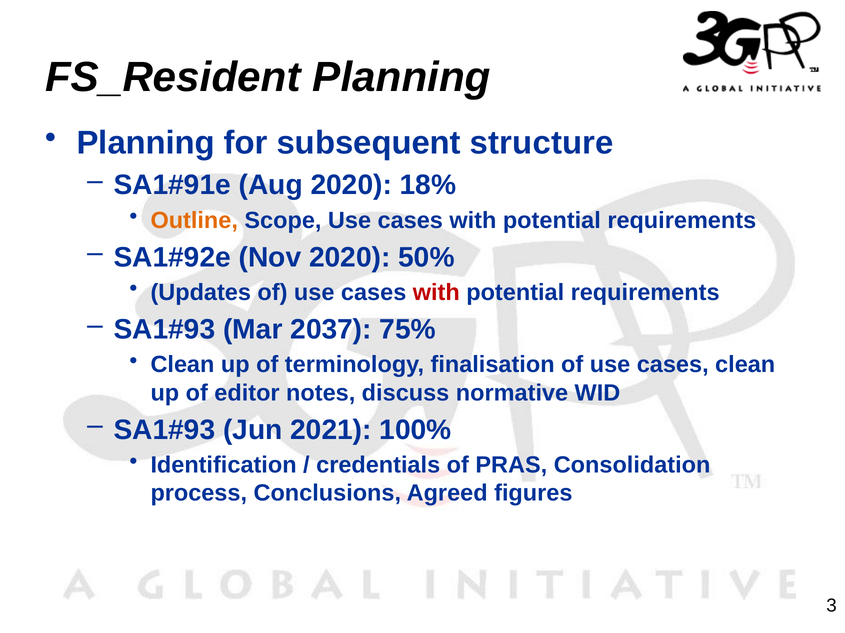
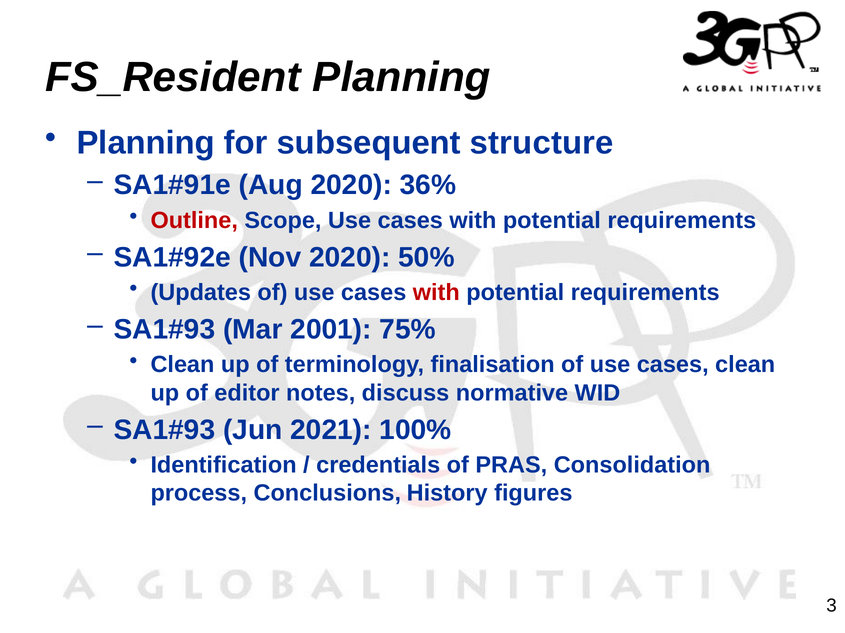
18%: 18% -> 36% (428, 185)
Outline colour: orange -> red (194, 221)
2037: 2037 -> 2001 (331, 330)
Agreed: Agreed -> History (447, 494)
